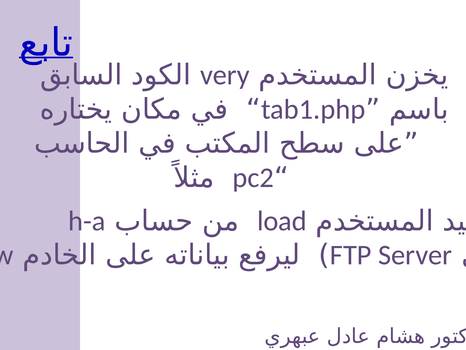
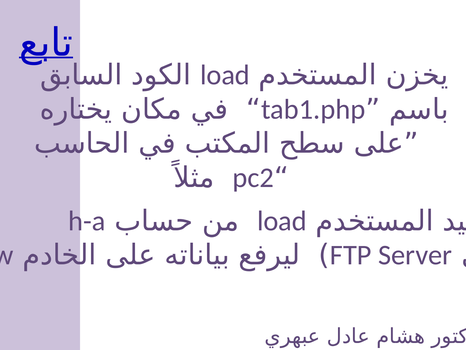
very: very -> load (225, 75)
